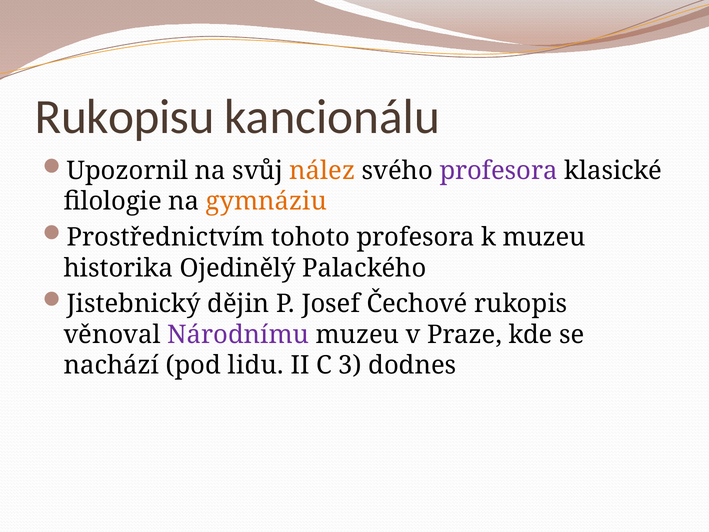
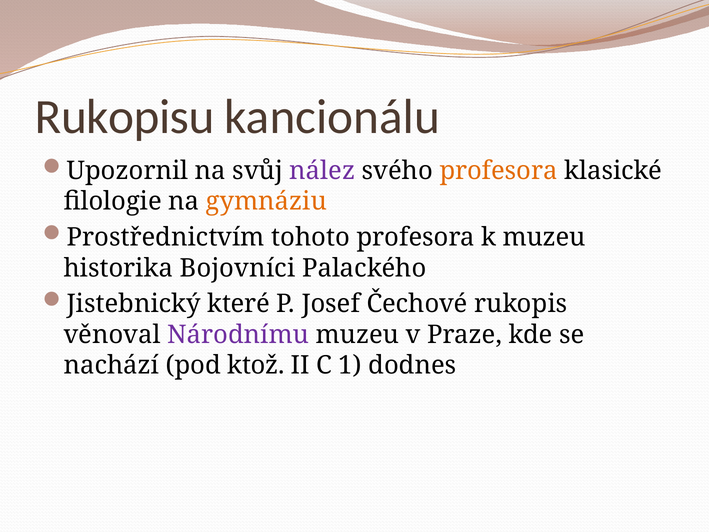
nález colour: orange -> purple (322, 171)
profesora colour: purple -> orange (499, 171)
Ojedinělý: Ojedinělý -> Bojovníci (238, 268)
dějin: dějin -> které (239, 304)
lidu: lidu -> ktož (256, 365)
3: 3 -> 1 (350, 365)
